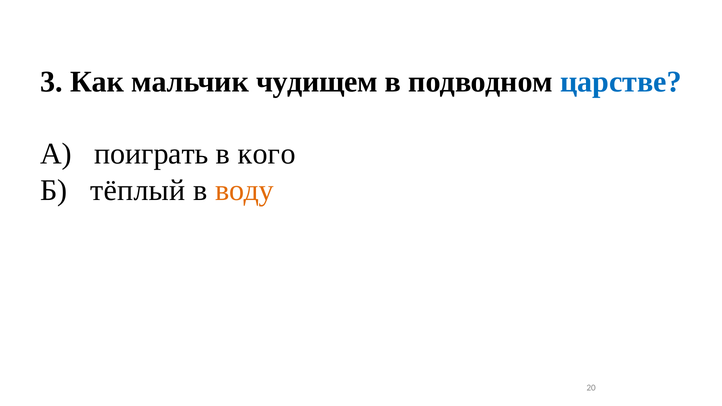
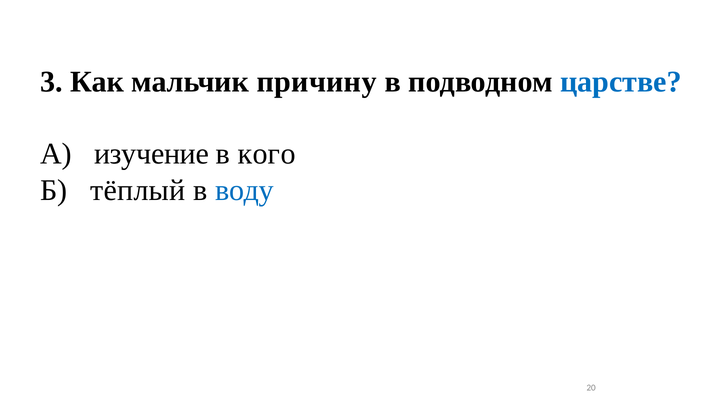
чудищем: чудищем -> причину (317, 82)
поиграть: поиграть -> изучение (152, 154)
воду colour: orange -> blue (245, 190)
